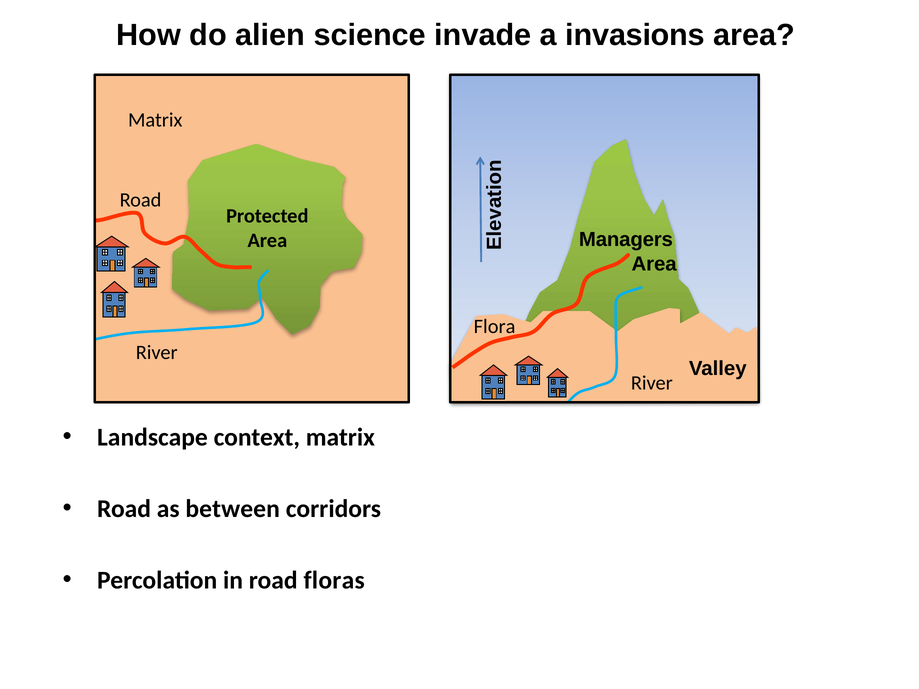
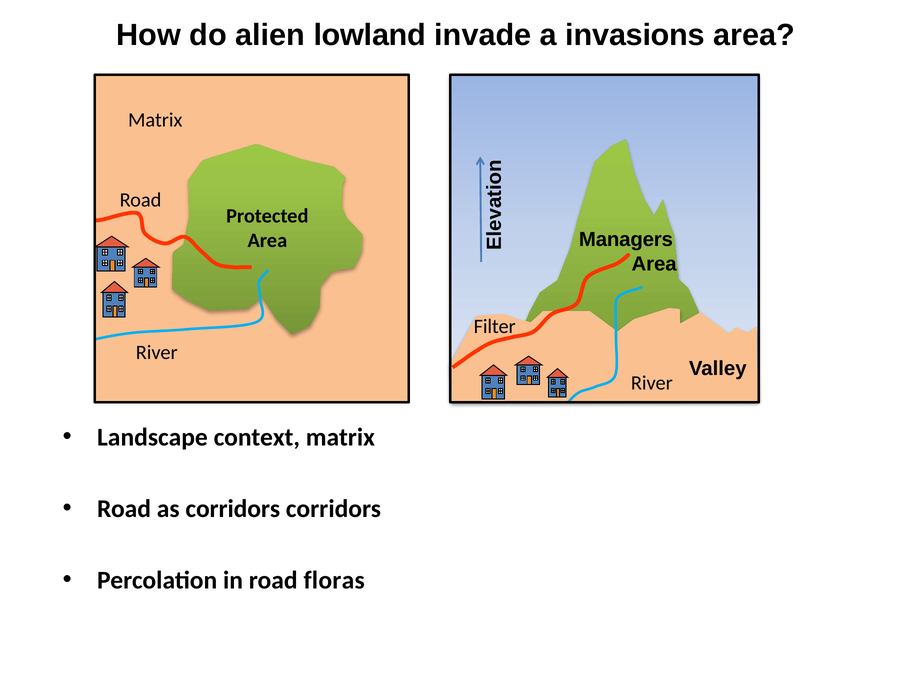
science: science -> lowland (370, 35)
Flora: Flora -> Filter (495, 327)
as between: between -> corridors (233, 509)
